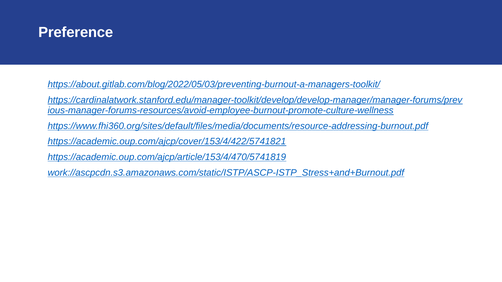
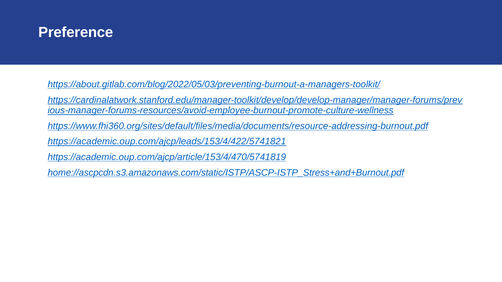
https://academic.oup.com/ajcp/cover/153/4/422/5741821: https://academic.oup.com/ajcp/cover/153/4/422/5741821 -> https://academic.oup.com/ajcp/leads/153/4/422/5741821 (167, 142)
work://ascpcdn.s3.amazonaws.com/static/ISTP/ASCP-ISTP_Stress+and+Burnout.pdf: work://ascpcdn.s3.amazonaws.com/static/ISTP/ASCP-ISTP_Stress+and+Burnout.pdf -> home://ascpcdn.s3.amazonaws.com/static/ISTP/ASCP-ISTP_Stress+and+Burnout.pdf (226, 173)
